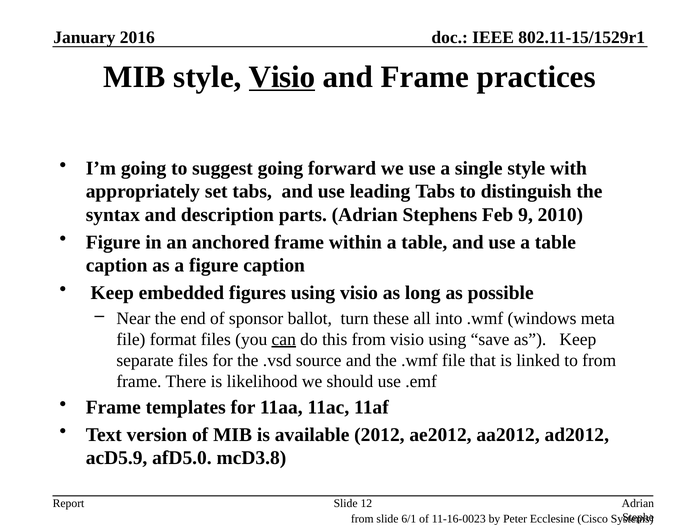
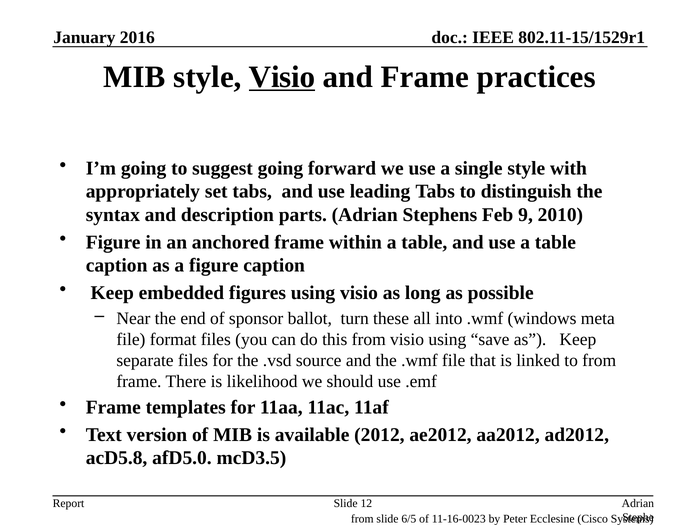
can underline: present -> none (284, 339)
acD5.9: acD5.9 -> acD5.8 (117, 458)
mcD3.8: mcD3.8 -> mcD3.5 (251, 458)
6/1: 6/1 -> 6/5 (409, 519)
